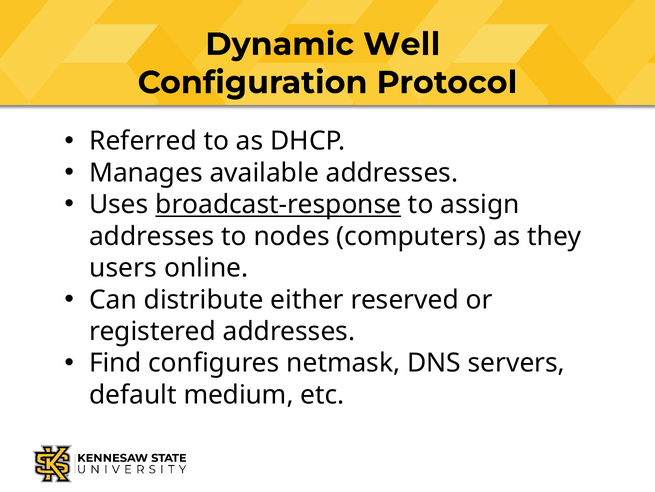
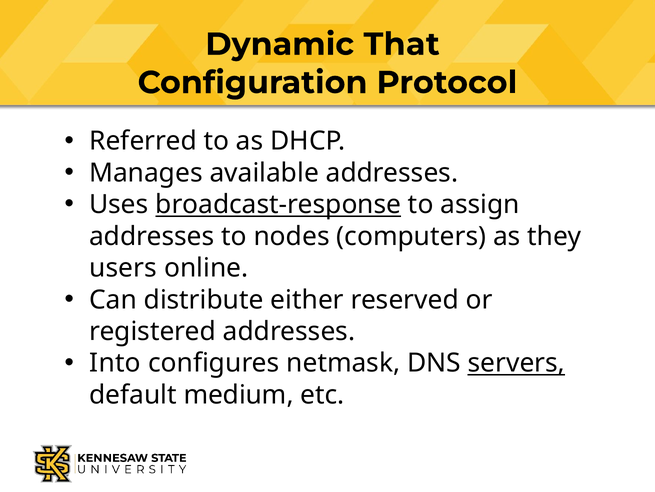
Well: Well -> That (402, 44)
Find: Find -> Into (115, 363)
servers underline: none -> present (516, 363)
